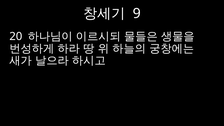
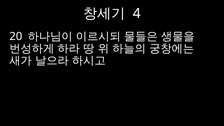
9: 9 -> 4 (137, 13)
